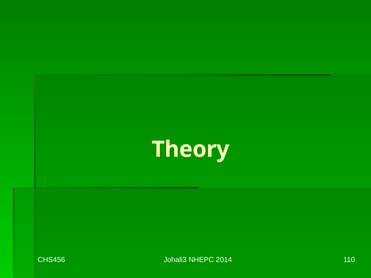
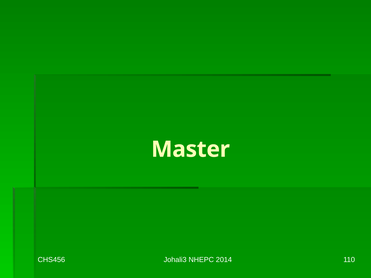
Theory: Theory -> Master (190, 149)
